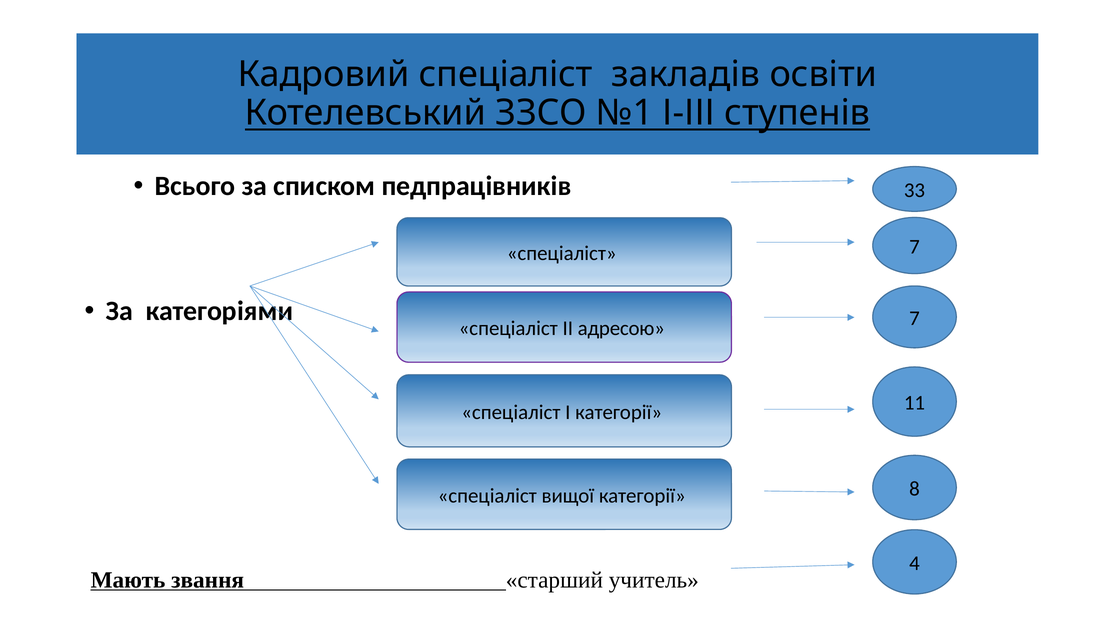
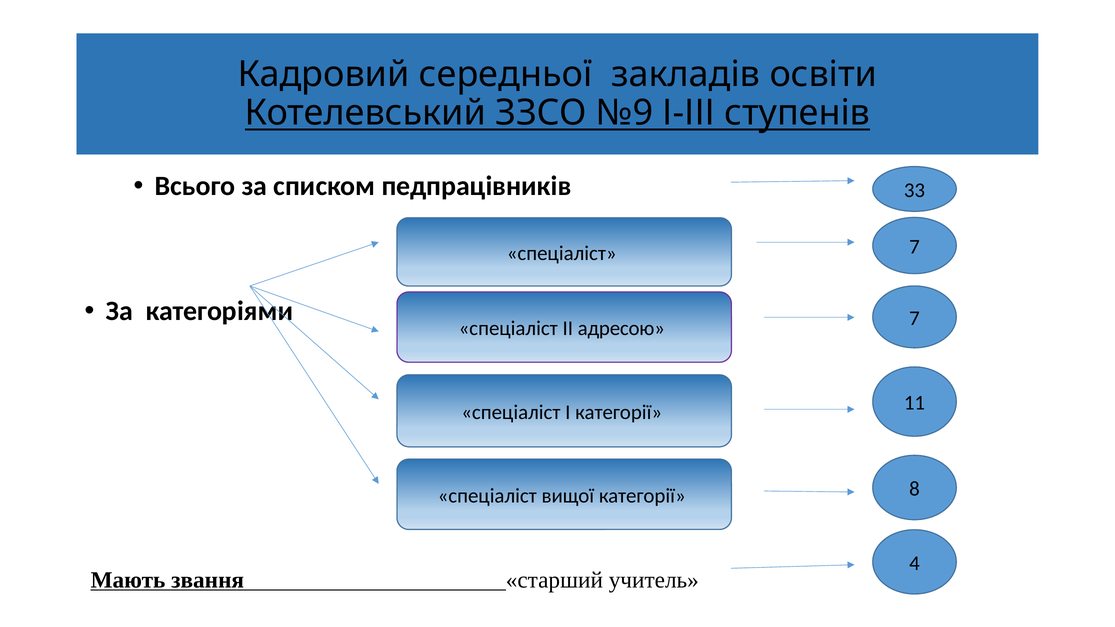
Кадровий спеціаліст: спеціаліст -> середньої (506, 74)
№1: №1 -> №9 (625, 113)
